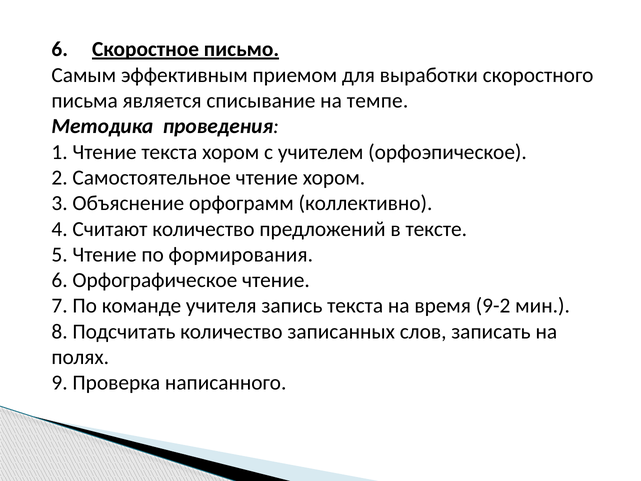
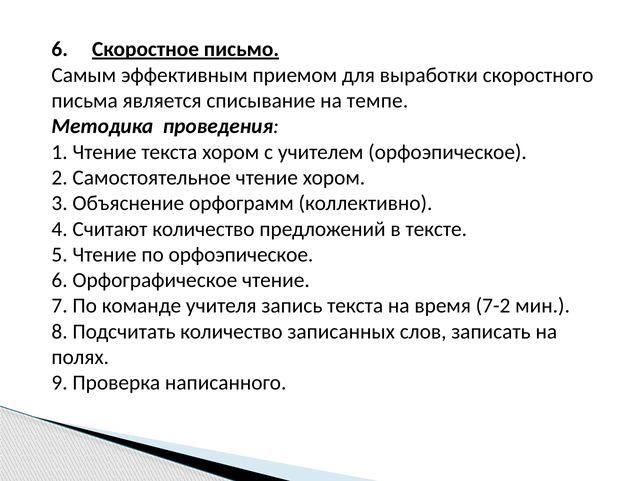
по формирования: формирования -> орфоэпическое (241, 254)
9-2: 9-2 -> 7-2 (493, 306)
